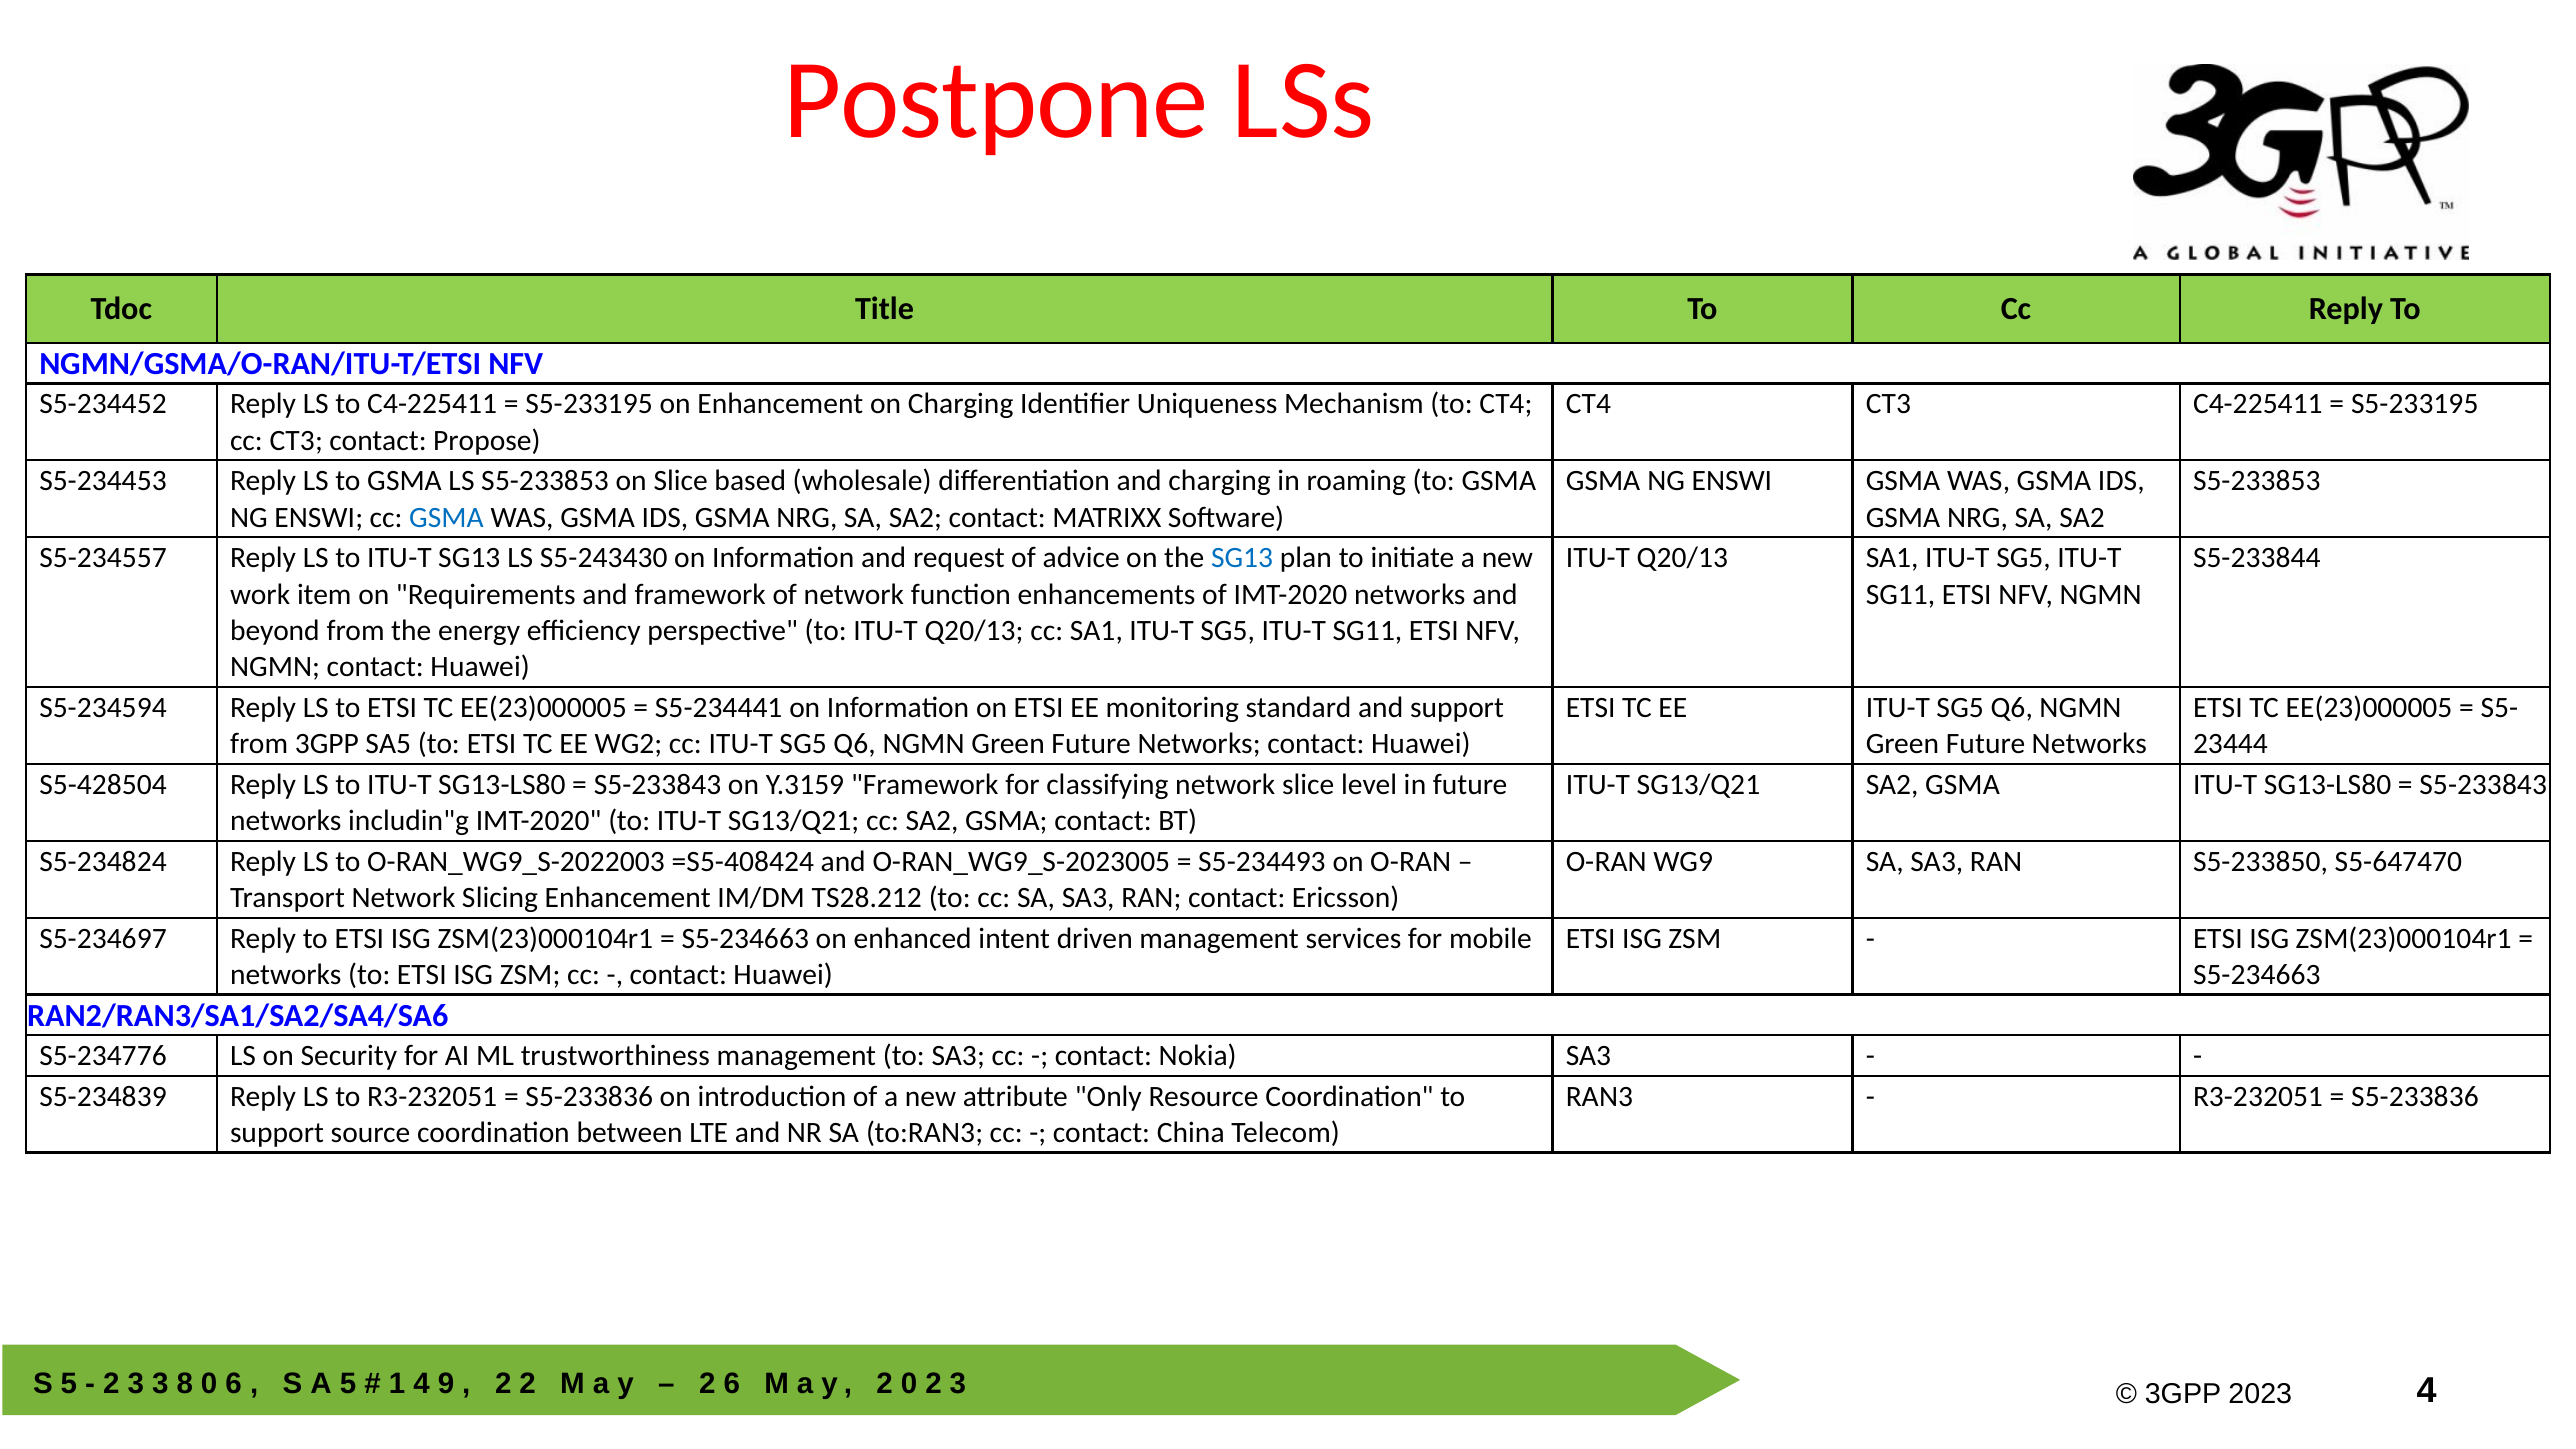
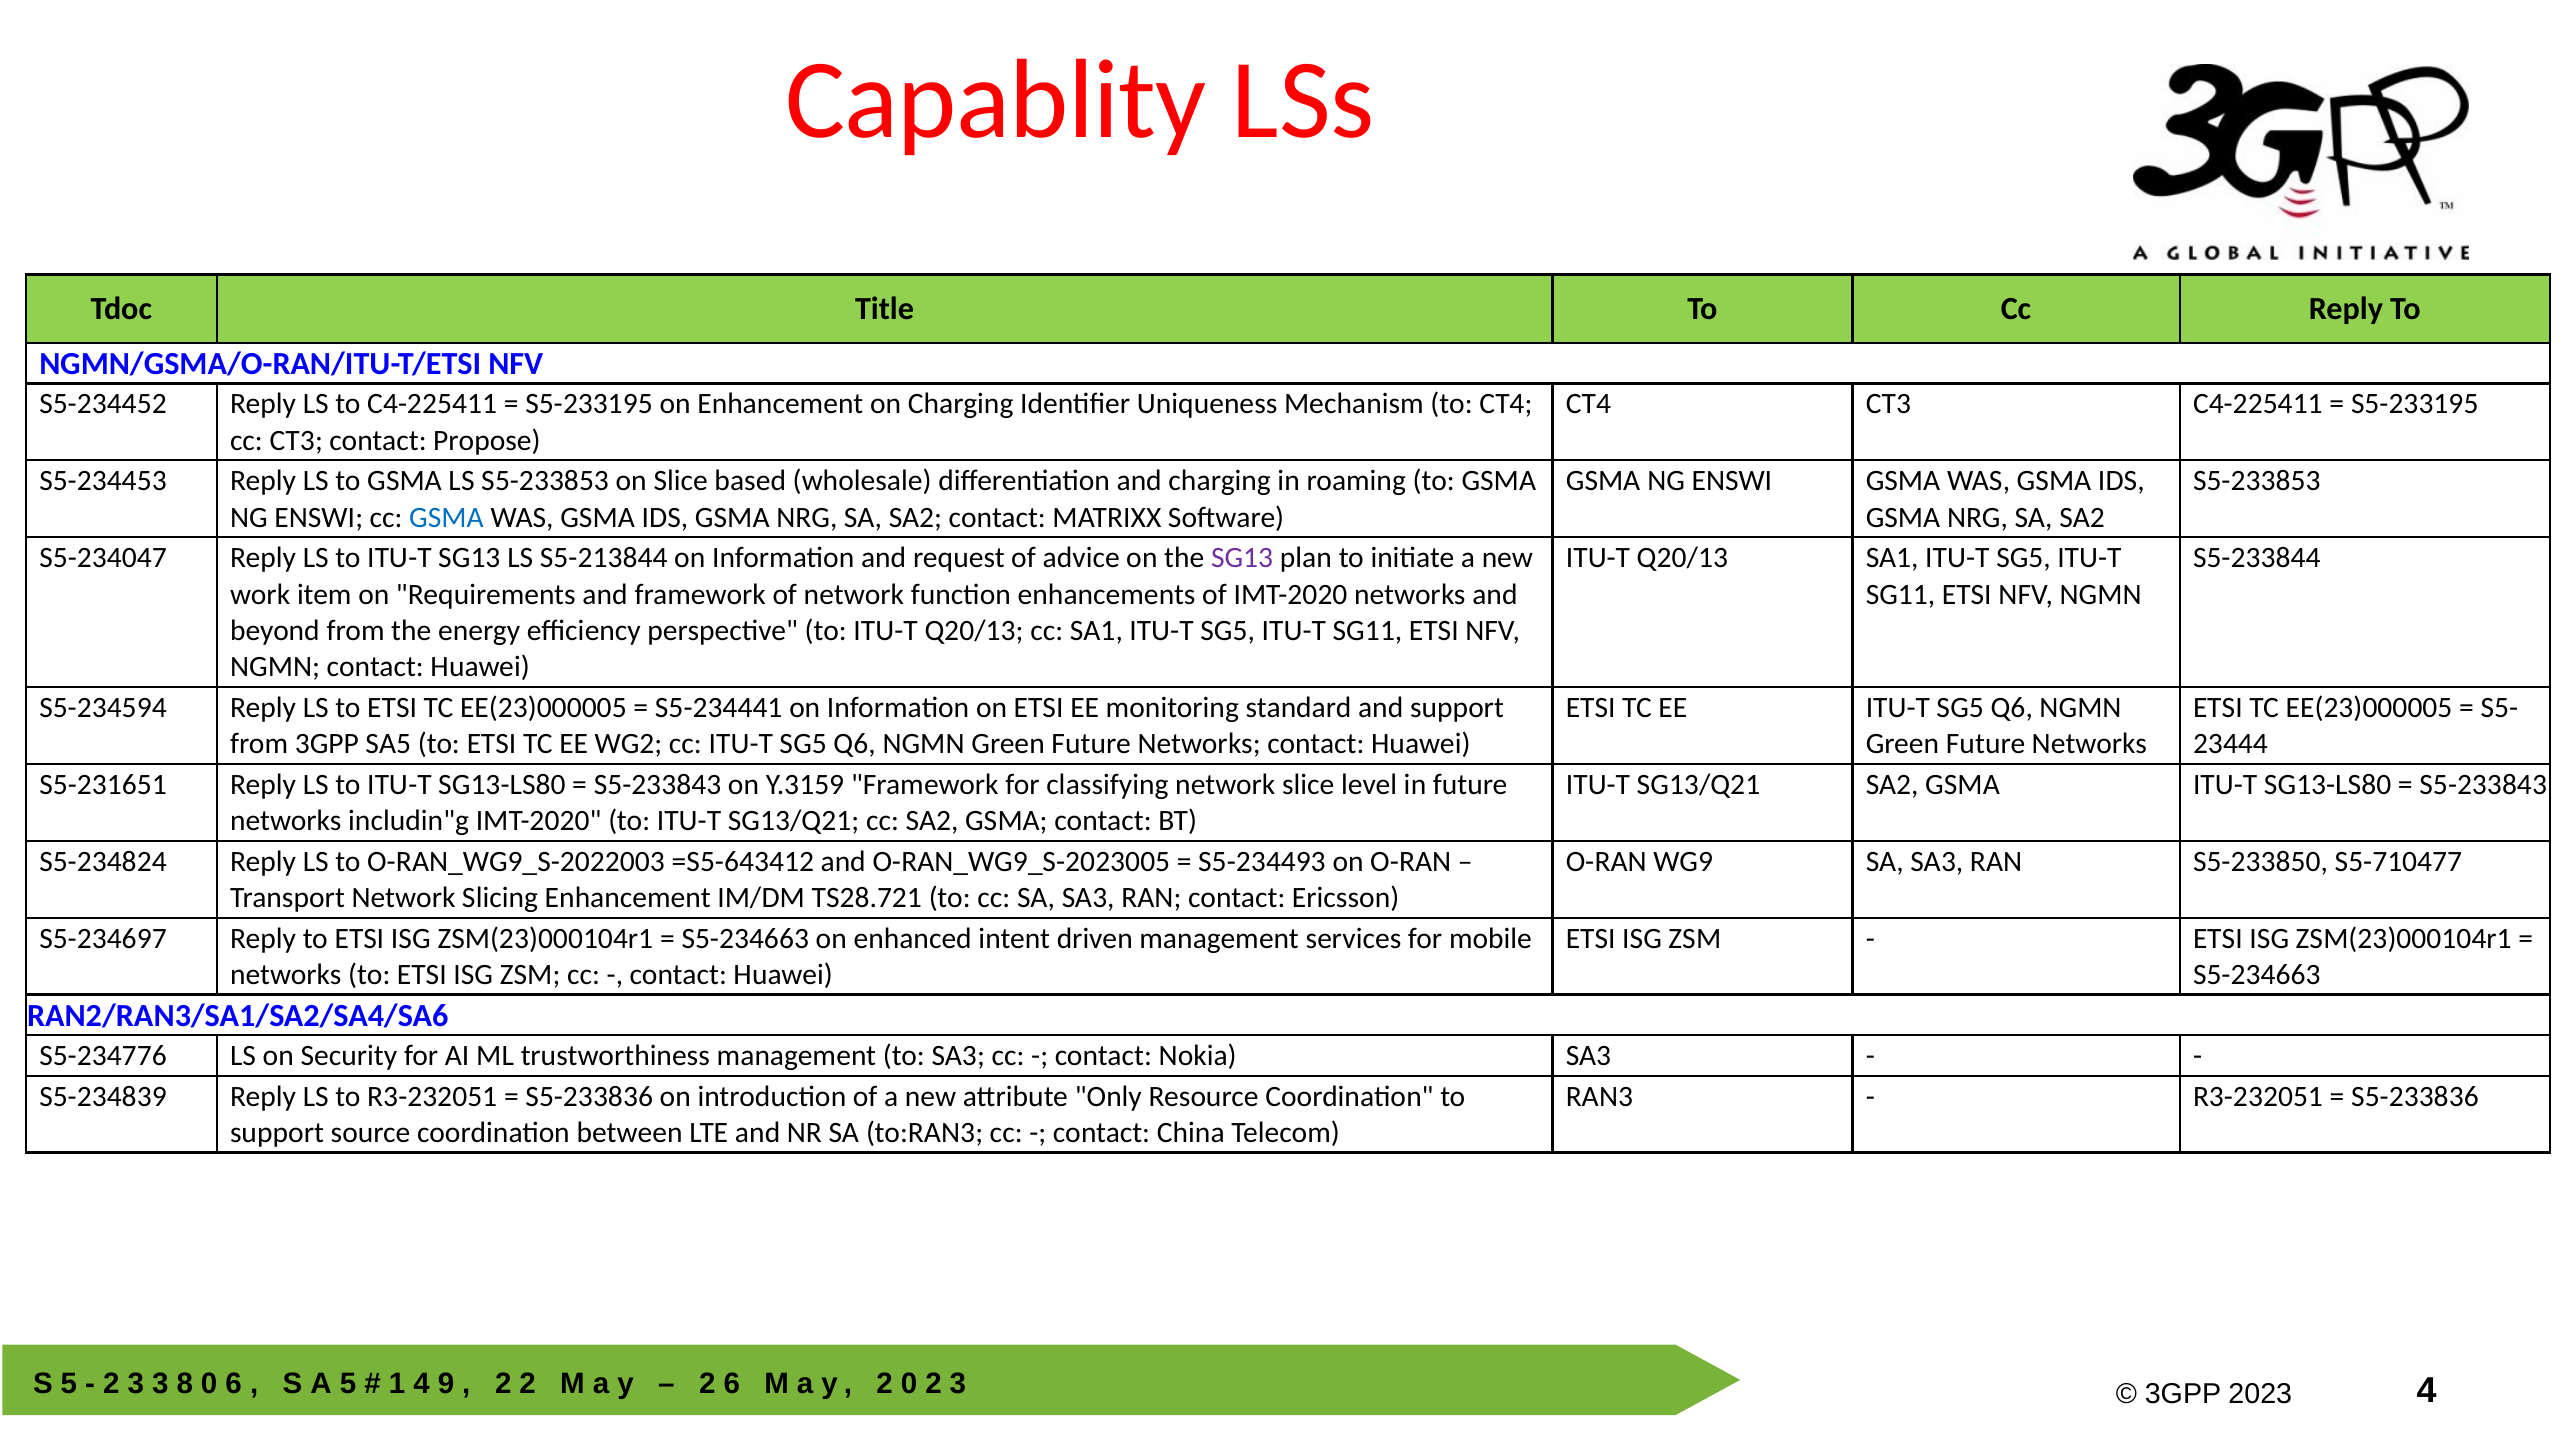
Postpone: Postpone -> Capablity (996, 100)
S5-234557: S5-234557 -> S5-234047 (103, 558)
S5-243430: S5-243430 -> S5-213844 (604, 558)
SG13 colour: blue -> purple (1242, 558)
S5-428504: S5-428504 -> S5-231651 (103, 785)
=S5-408424: =S5-408424 -> =S5-643412 (743, 861)
S5-647470: S5-647470 -> S5-710477 (2398, 861)
TS28.212: TS28.212 -> TS28.721 (867, 898)
